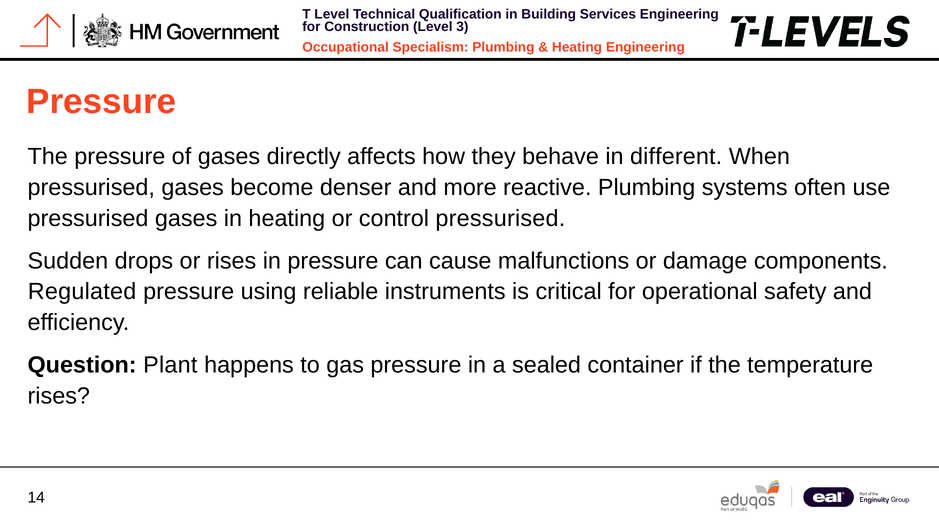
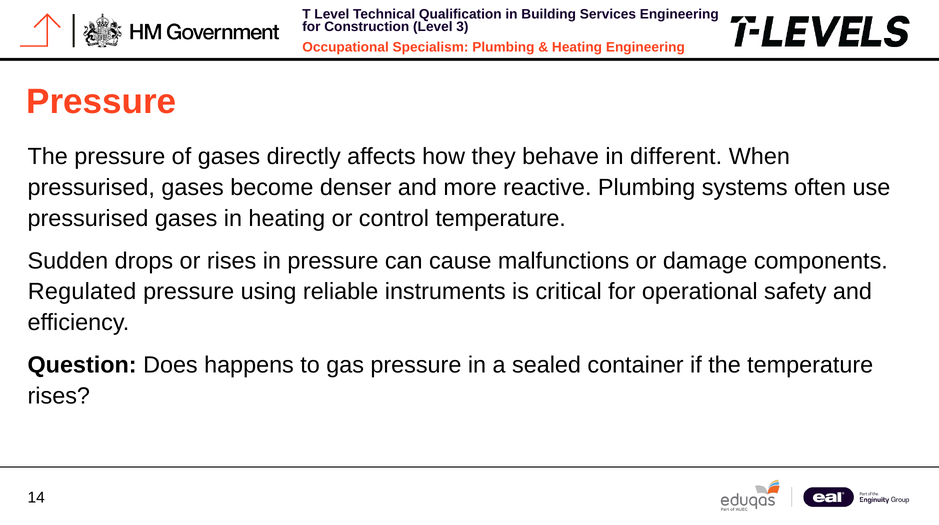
control pressurised: pressurised -> temperature (501, 218)
Plant: Plant -> Does (170, 365)
